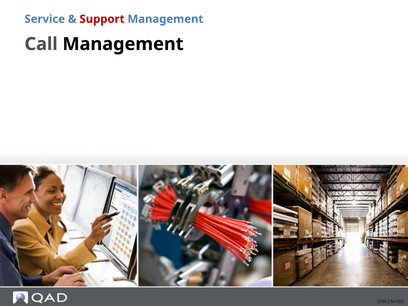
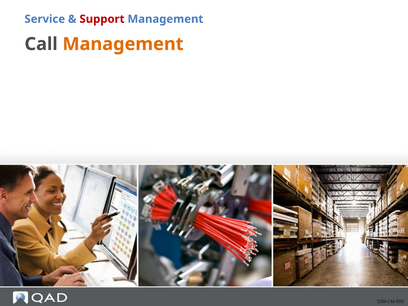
Management colour: black -> orange (123, 44)
